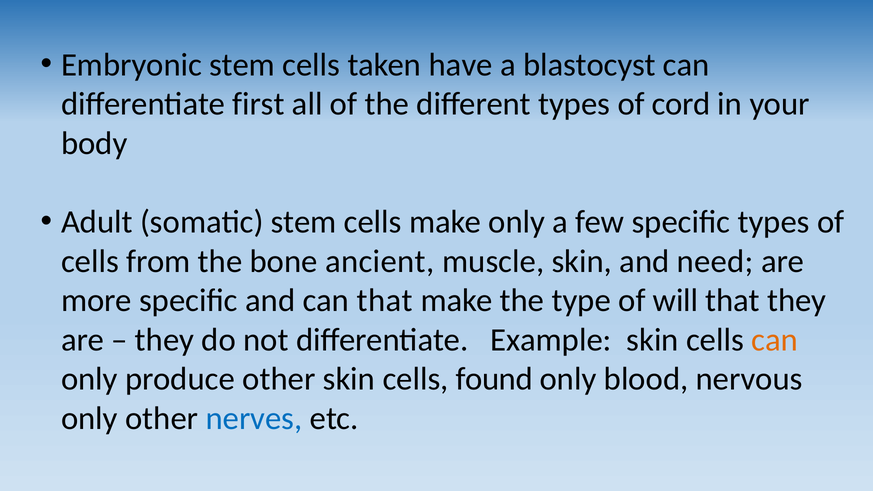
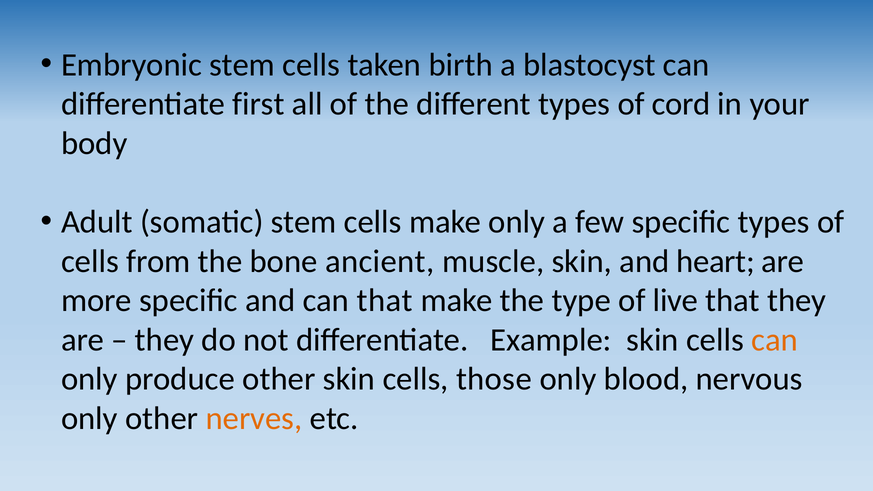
have: have -> birth (461, 65)
need: need -> heart (715, 261)
will: will -> live (676, 301)
found: found -> those (494, 379)
nerves colour: blue -> orange (254, 418)
